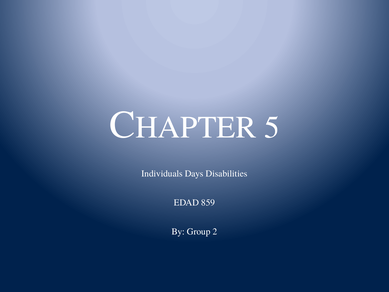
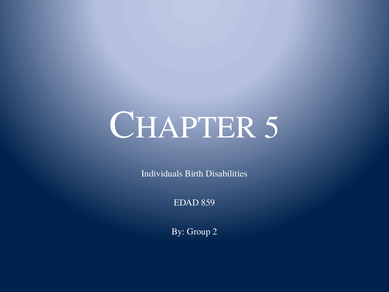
Days: Days -> Birth (194, 173)
